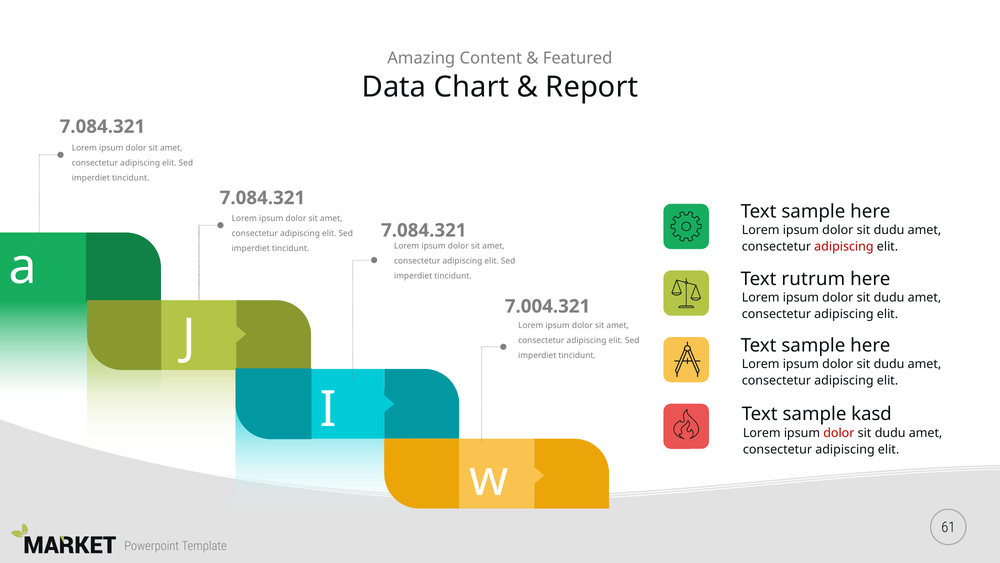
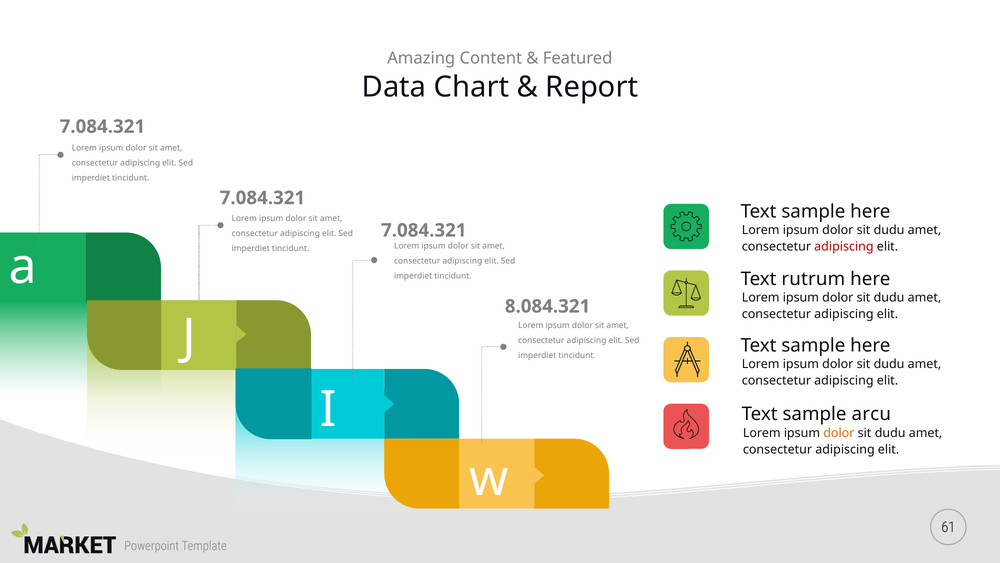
7.004.321: 7.004.321 -> 8.084.321 (548, 306)
kasd: kasd -> arcu (871, 414)
dolor colour: red -> orange (839, 433)
